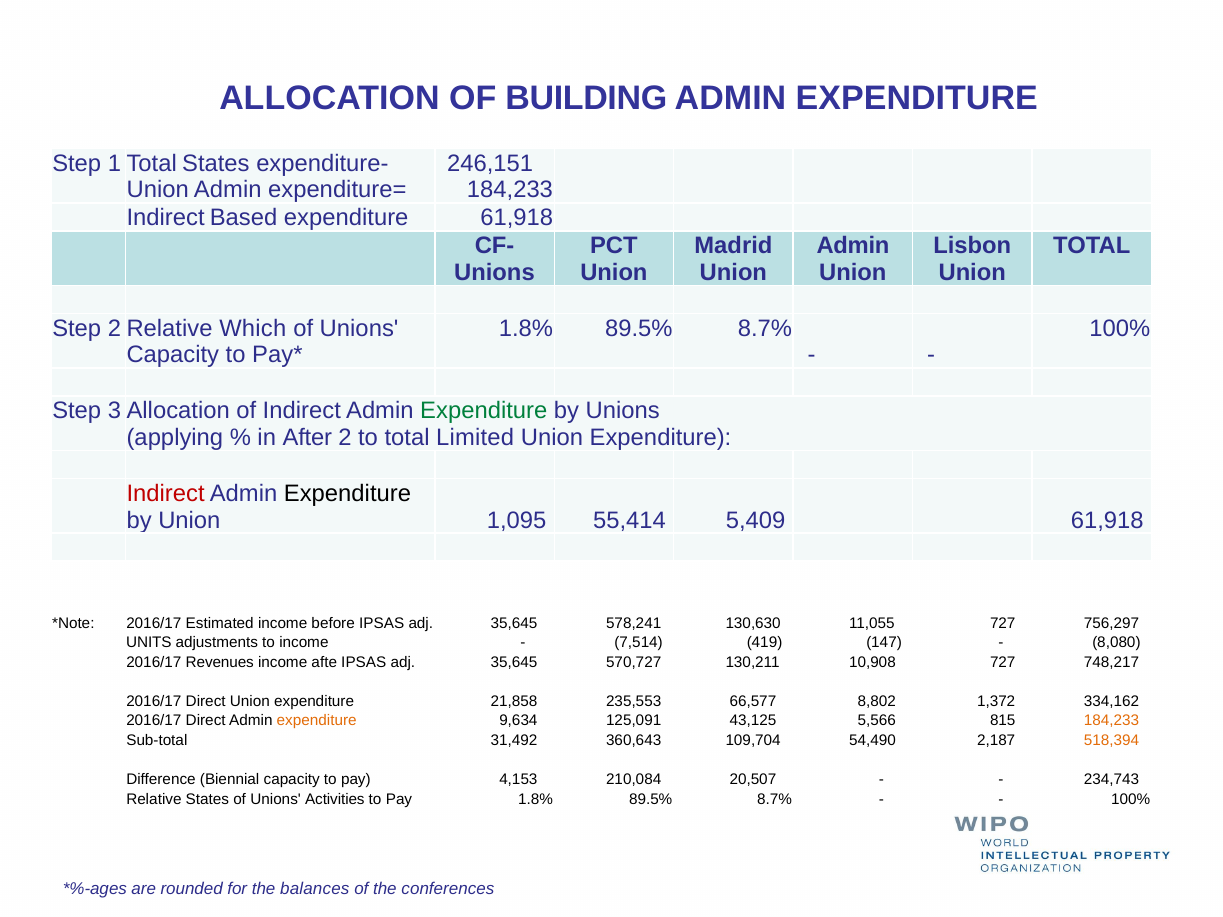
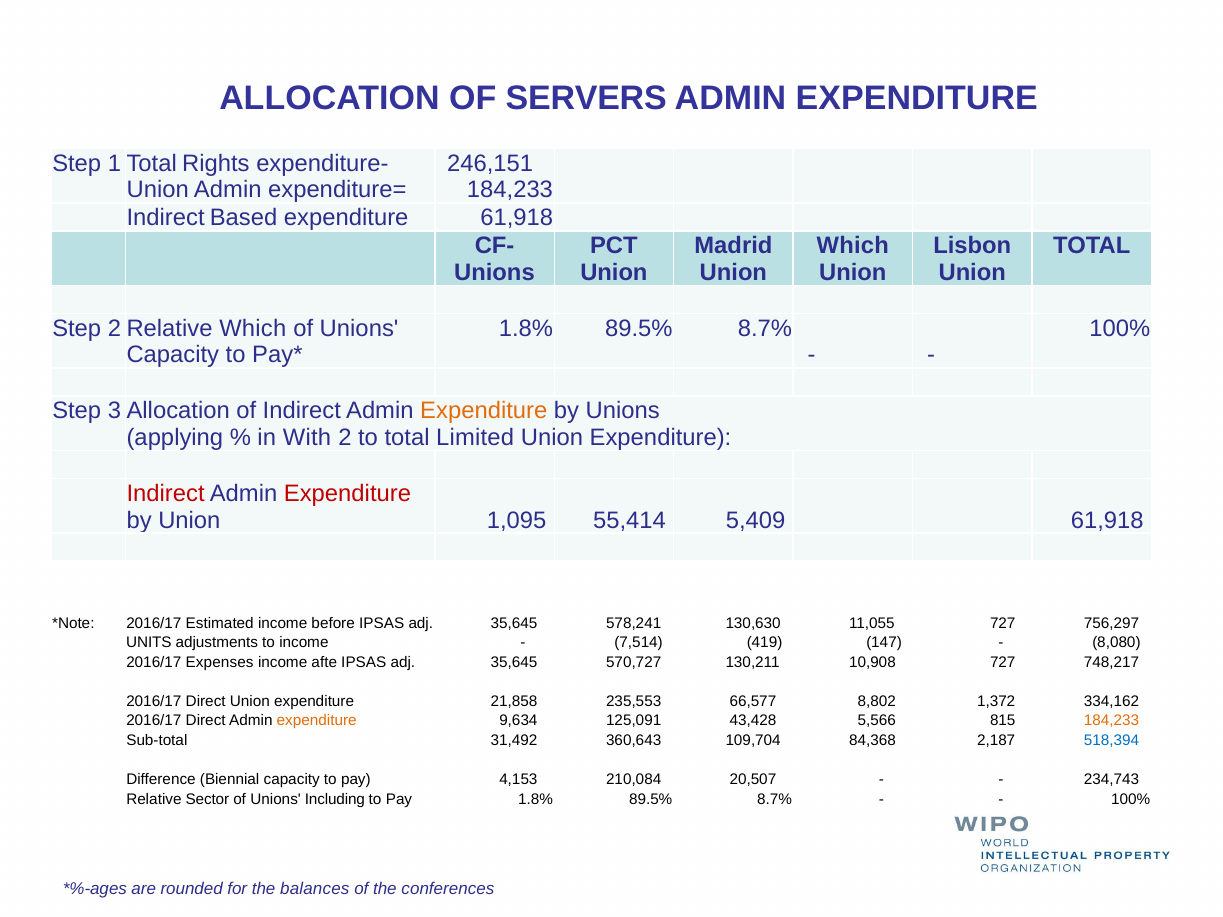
BUILDING: BUILDING -> SERVERS (586, 98)
States: States -> Rights (216, 163)
Admin: Admin -> Which (853, 246)
Expenditure colour: green -> orange (484, 411)
After: After -> With (307, 438)
Expenditure colour: black -> red (347, 494)
Revenues: Revenues -> Expenses (220, 662)
43,125: 43,125 -> 43,428 (753, 721)
54,490: 54,490 -> 84,368 (872, 741)
518,394 colour: orange -> blue (1112, 741)
Relative States: States -> Sector (207, 800)
Activities: Activities -> Including (335, 800)
